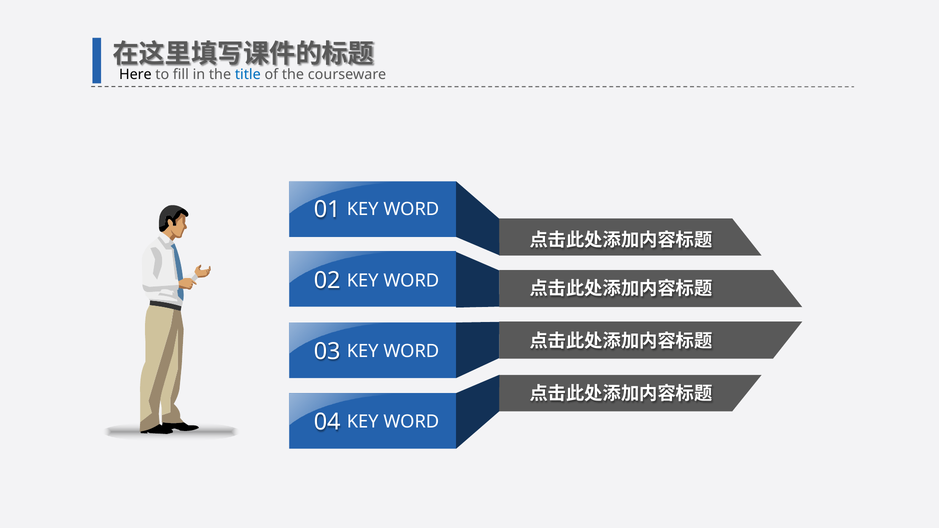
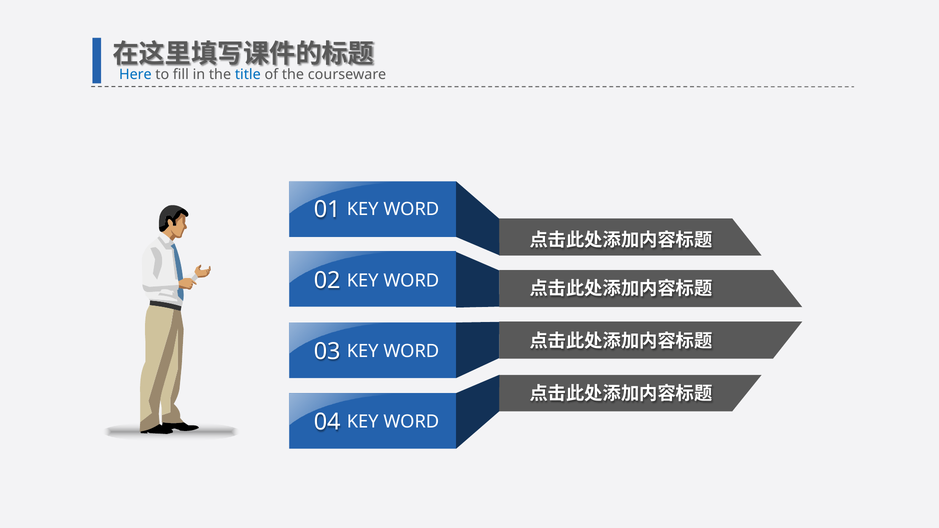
Here colour: black -> blue (135, 74)
